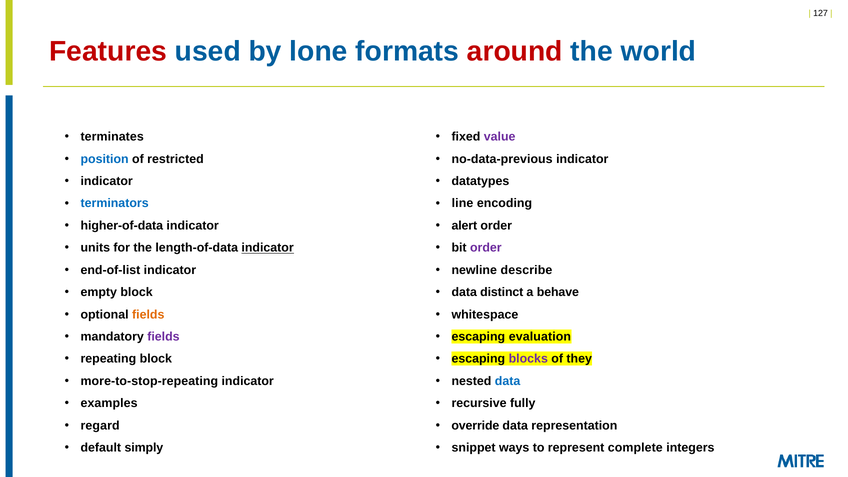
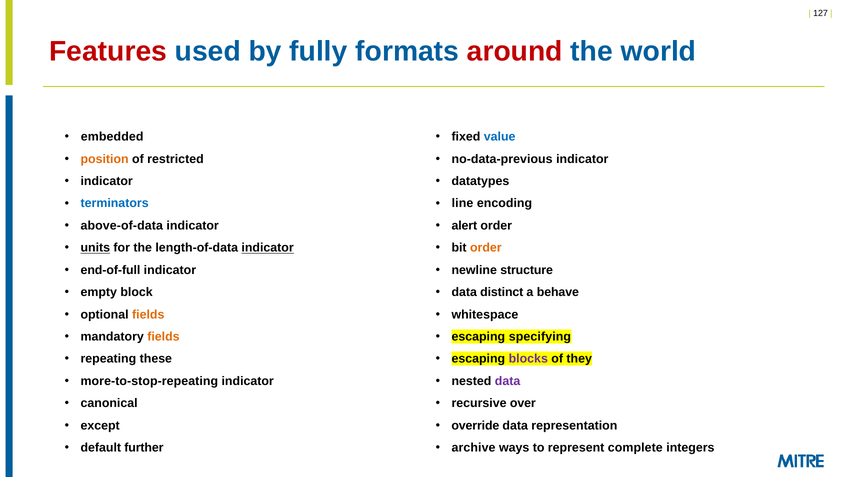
lone: lone -> fully (319, 51)
terminates: terminates -> embedded (112, 137)
value colour: purple -> blue (500, 137)
position colour: blue -> orange (105, 159)
higher-of-data: higher-of-data -> above-of-data (122, 226)
units underline: none -> present (95, 248)
order colour: purple -> orange (486, 248)
end-of-list: end-of-list -> end-of-full (110, 270)
describe: describe -> structure (527, 270)
fields colour: purple -> orange (163, 337)
evaluation: evaluation -> specifying (540, 337)
repeating block: block -> these (156, 359)
data colour: blue -> purple (508, 381)
examples: examples -> canonical (109, 403)
fully: fully -> over (523, 403)
regard: regard -> except (100, 425)
simply: simply -> further (144, 448)
snippet: snippet -> archive (474, 448)
